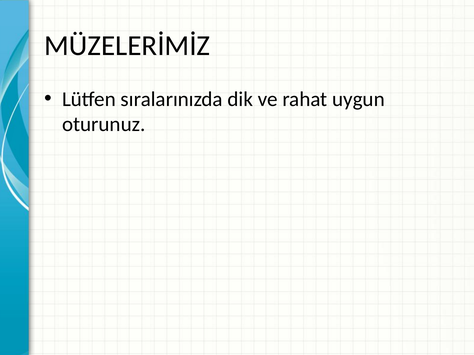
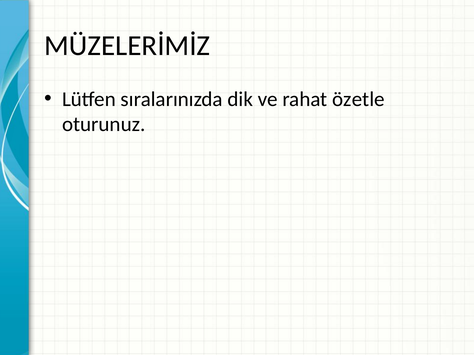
uygun: uygun -> özetle (358, 99)
